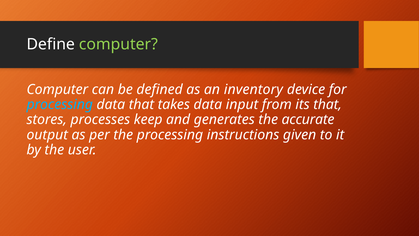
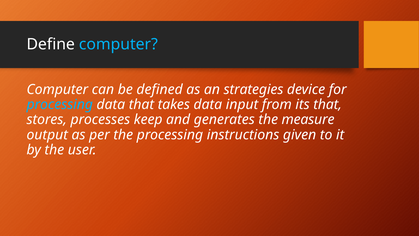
computer colour: light green -> light blue (118, 44)
inventory: inventory -> strategies (254, 89)
accurate: accurate -> measure (308, 120)
